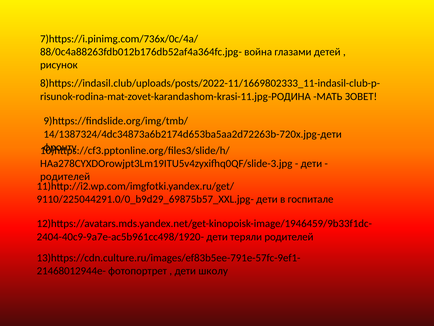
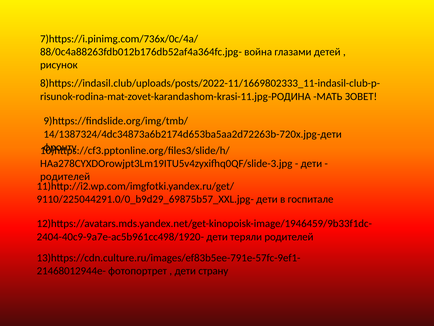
школу: школу -> страну (213, 271)
